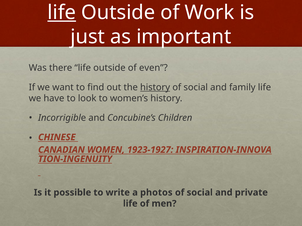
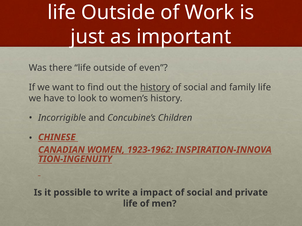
life underline: present -> none (62, 13)
1923-1927: 1923-1927 -> 1923-1962 (150, 150)
photos: photos -> impact (156, 193)
